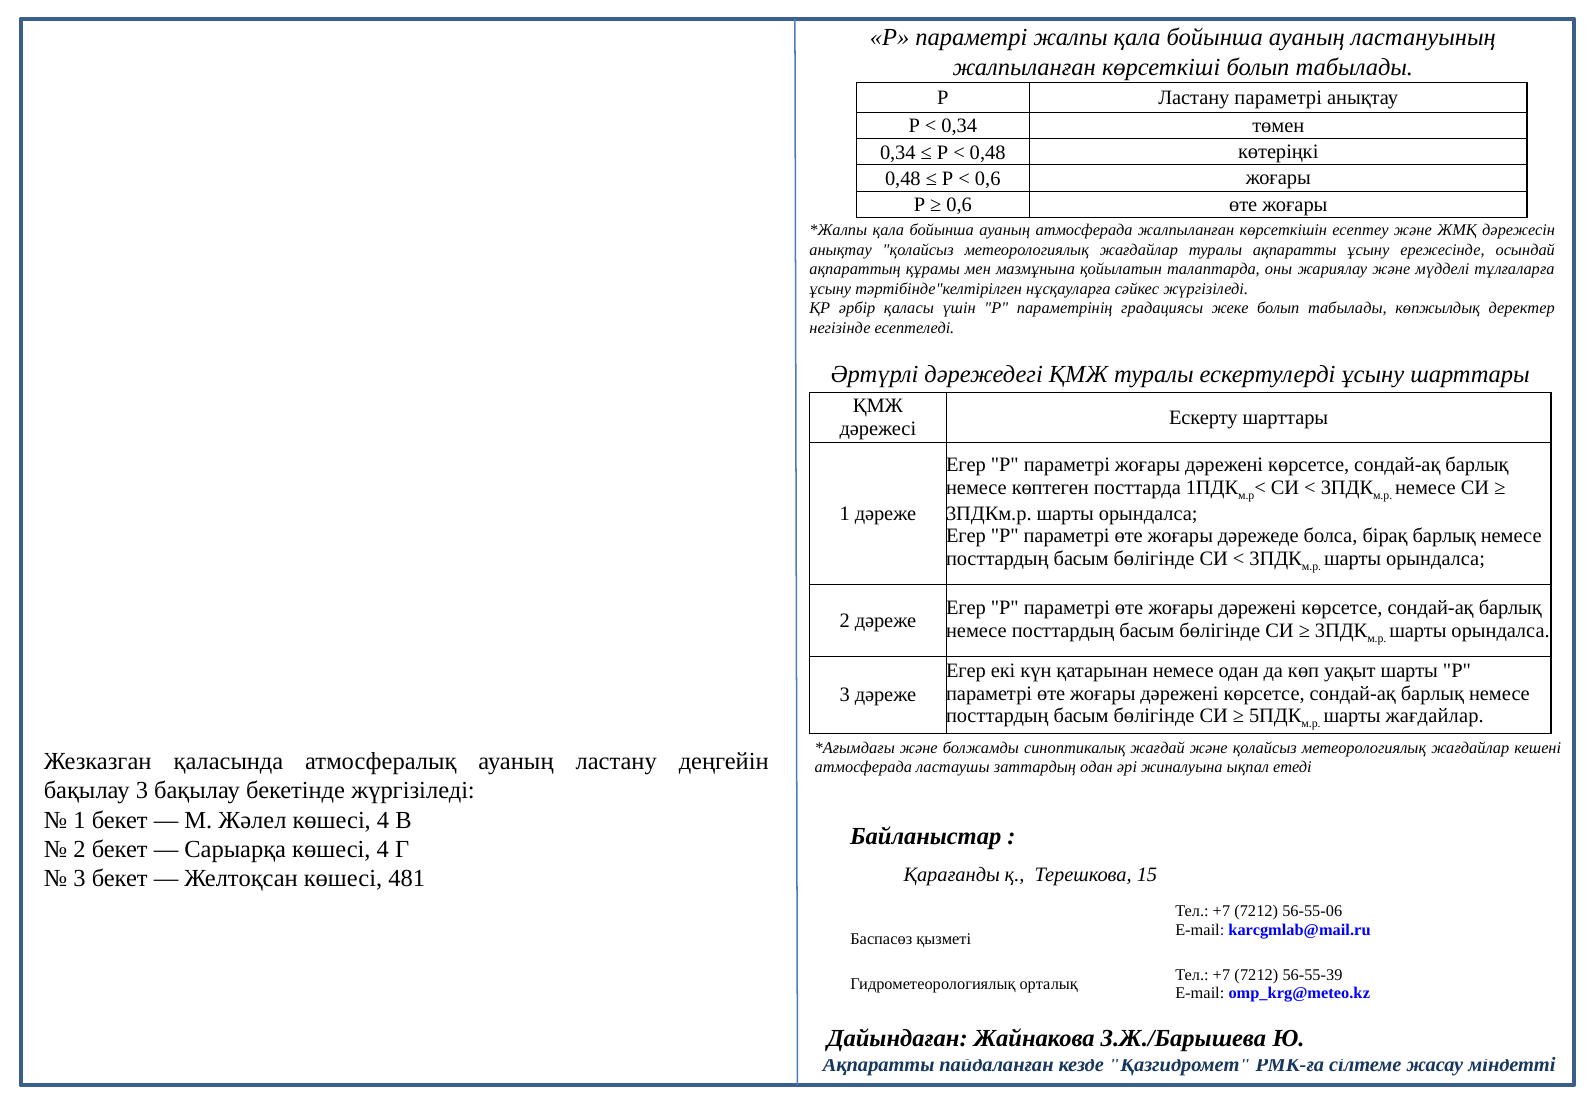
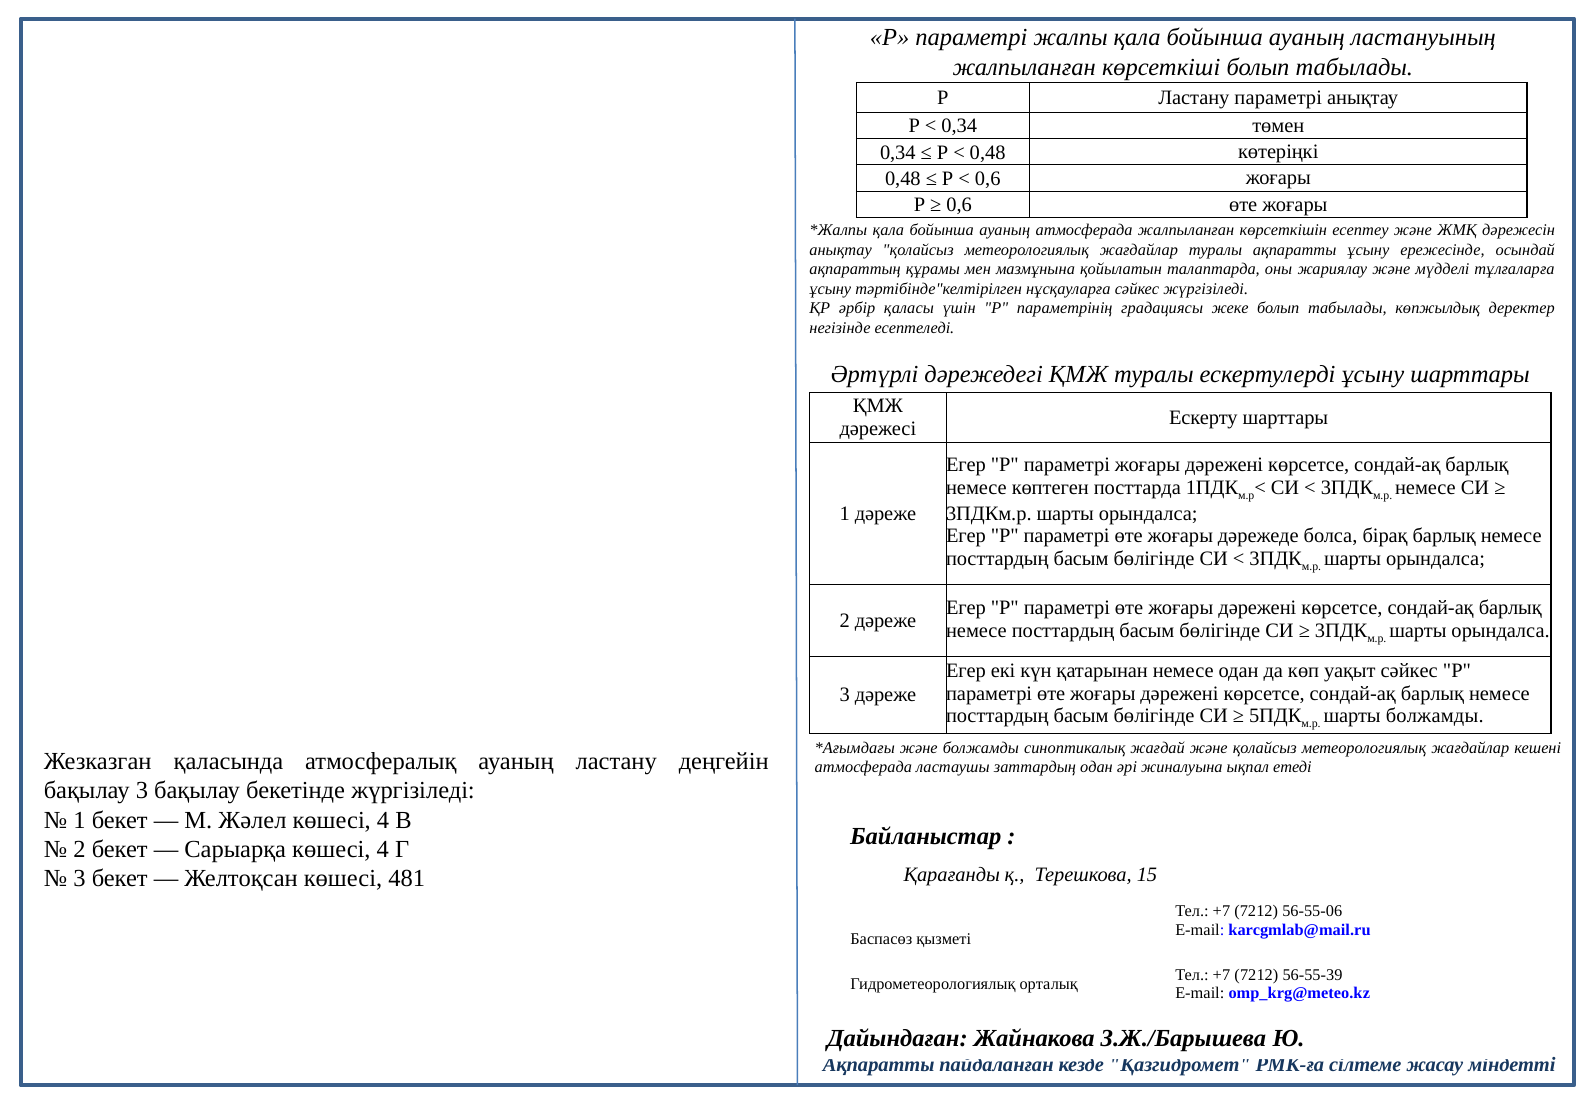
уақыт шарты: шарты -> сәйкес (1409, 671)
шарты жағдайлар: жағдайлар -> болжамды (1435, 716)
